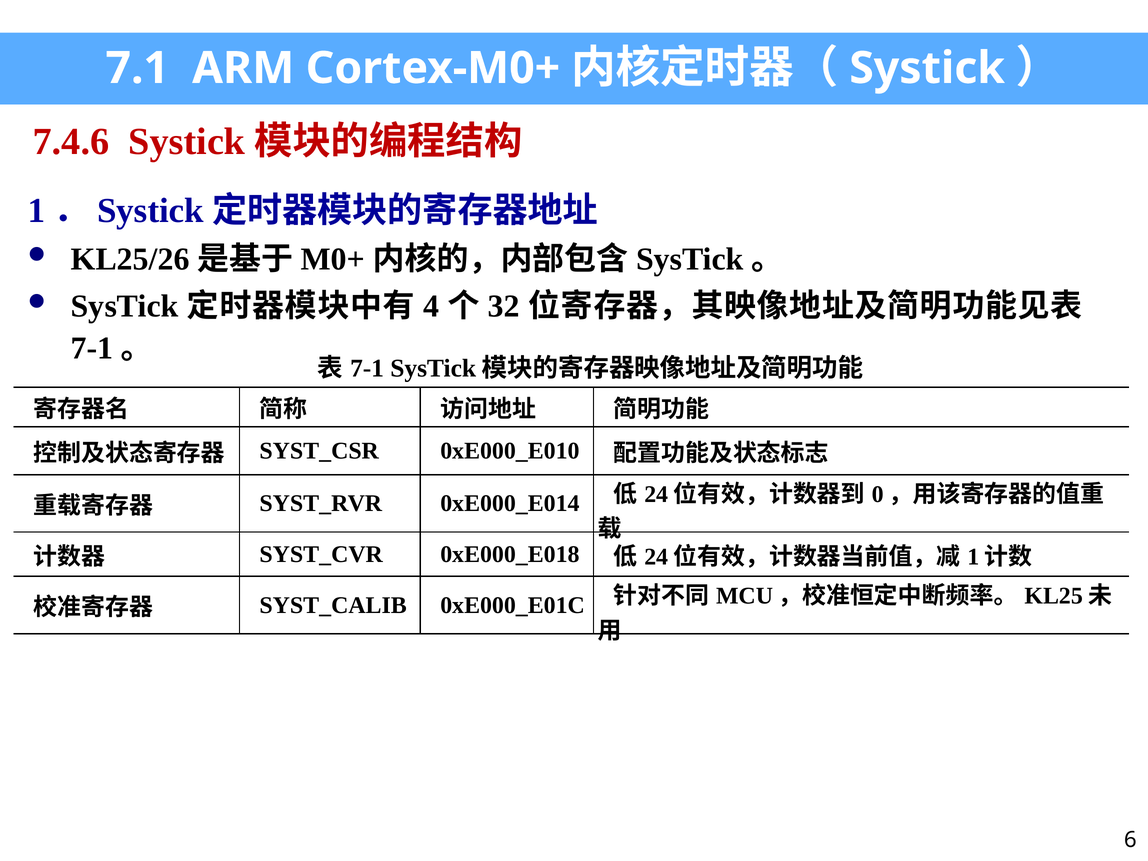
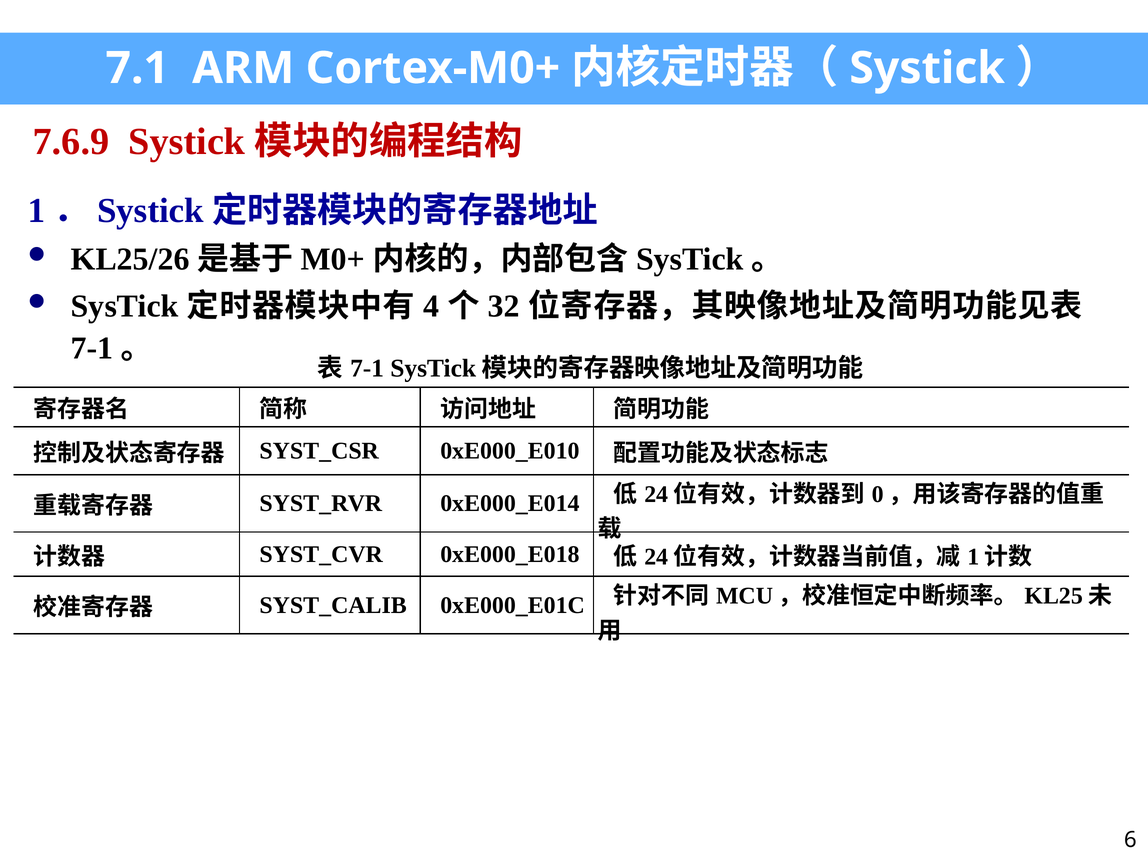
7.4.6: 7.4.6 -> 7.6.9 (71, 142)
